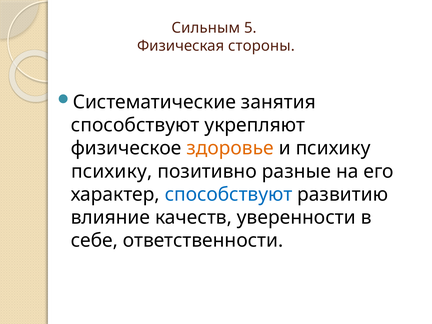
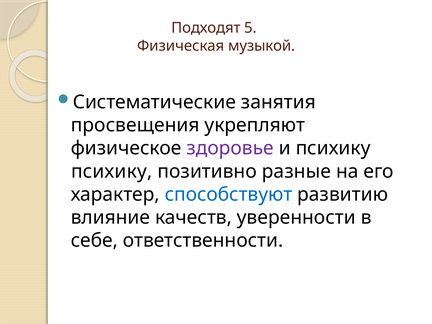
Сильным: Сильным -> Подходят (206, 28)
стороны: стороны -> музыкой (262, 46)
способствуют: способствуют -> просвещения (135, 125)
здоровье colour: orange -> purple (230, 148)
